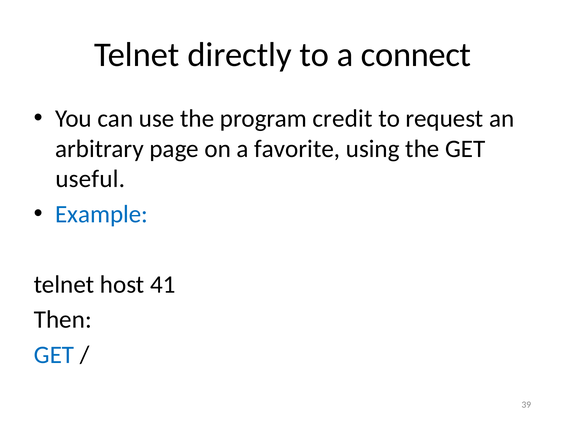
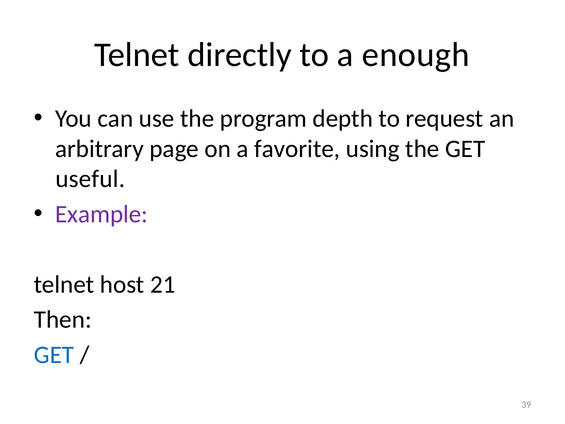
connect: connect -> enough (416, 55)
credit: credit -> depth (343, 119)
Example colour: blue -> purple (102, 214)
41: 41 -> 21 (163, 284)
